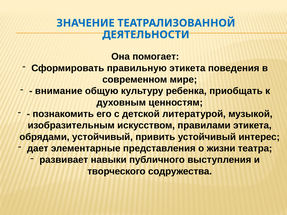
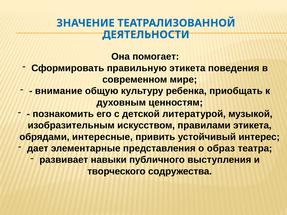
обрядами устойчивый: устойчивый -> интересные (102, 137)
жизни: жизни -> образ (221, 149)
